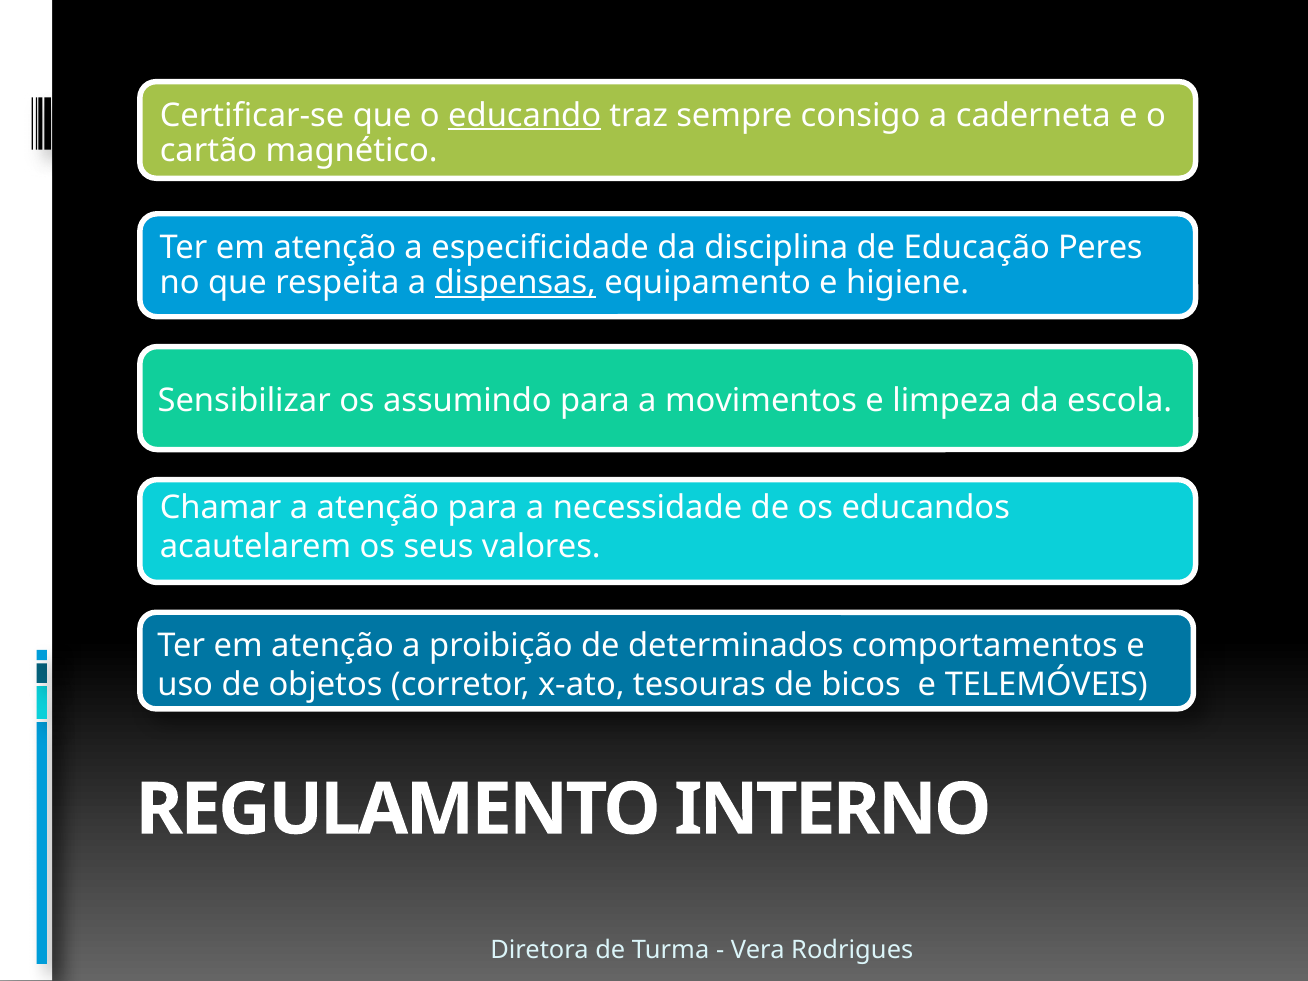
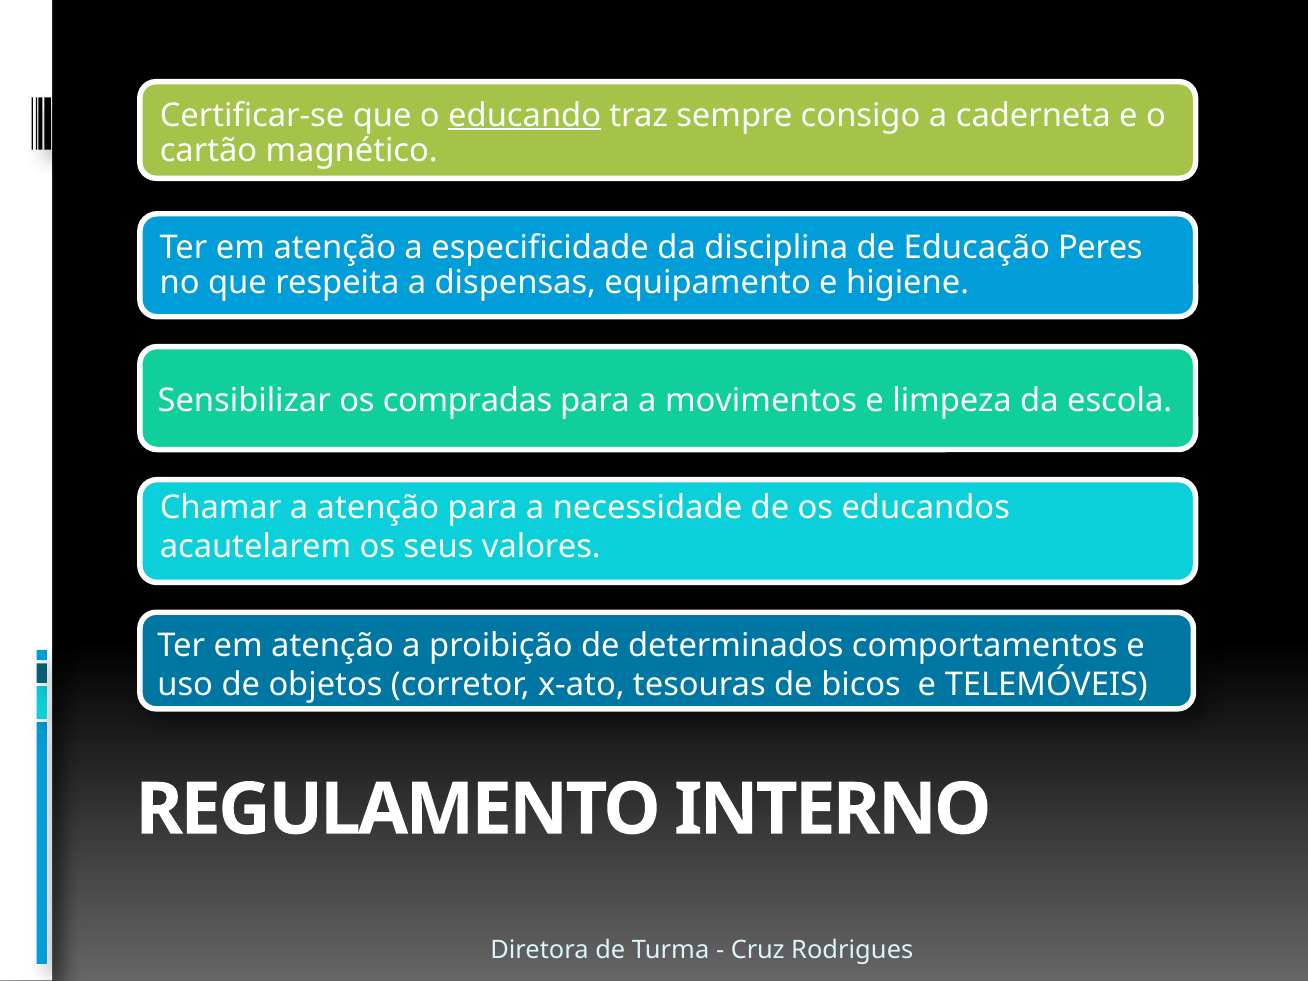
dispensas underline: present -> none (515, 283)
assumindo: assumindo -> compradas (468, 400)
Vera: Vera -> Cruz (758, 950)
